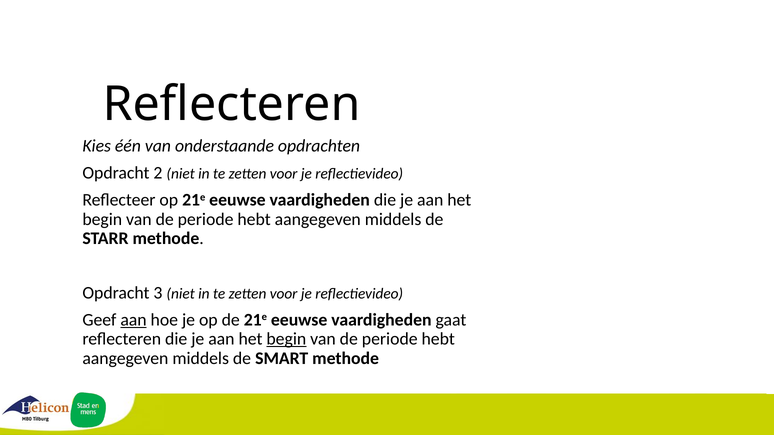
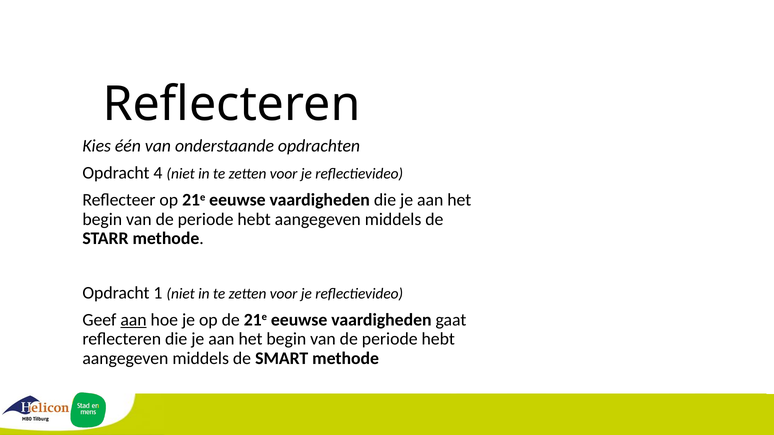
2: 2 -> 4 (158, 173)
3: 3 -> 1 (158, 293)
begin underline: present -> none (286, 339)
